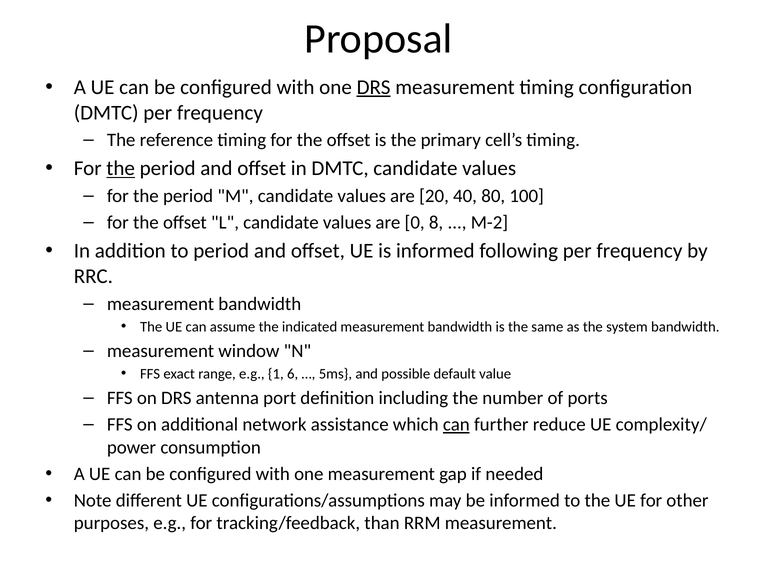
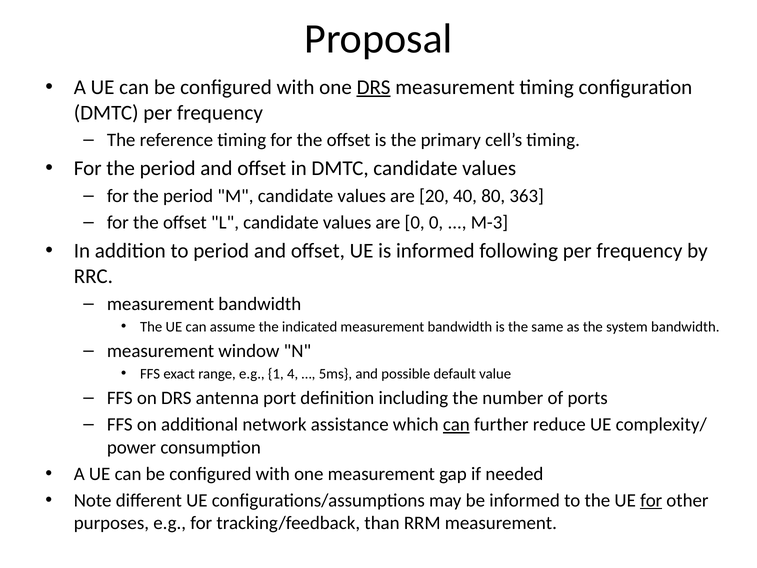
the underline: present -> none (121, 168)
100: 100 -> 363 (527, 196)
0 8: 8 -> 0 (436, 223)
M-2: M-2 -> M-3 (489, 223)
6: 6 -> 4 (293, 374)
for underline: none -> present (651, 500)
